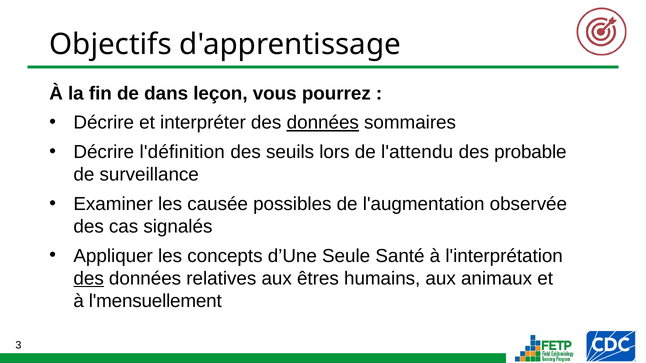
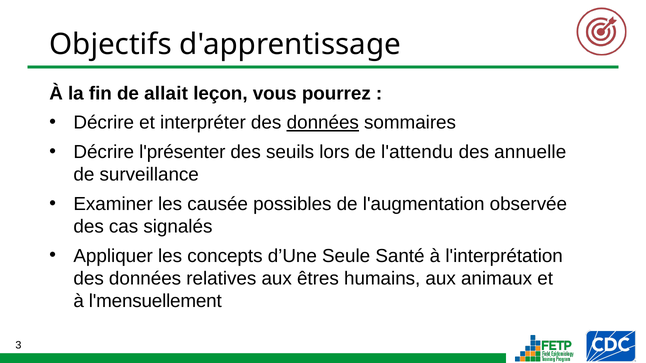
dans: dans -> allait (166, 93)
l'définition: l'définition -> l'présenter (182, 152)
probable: probable -> annuelle (530, 152)
des underline: present -> none (89, 279)
